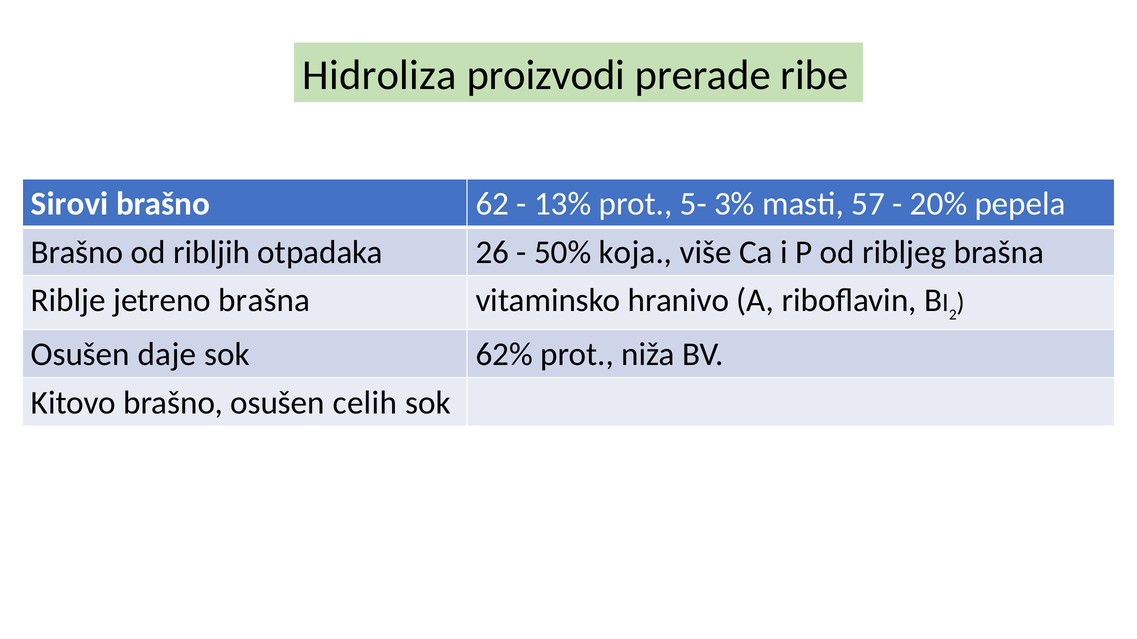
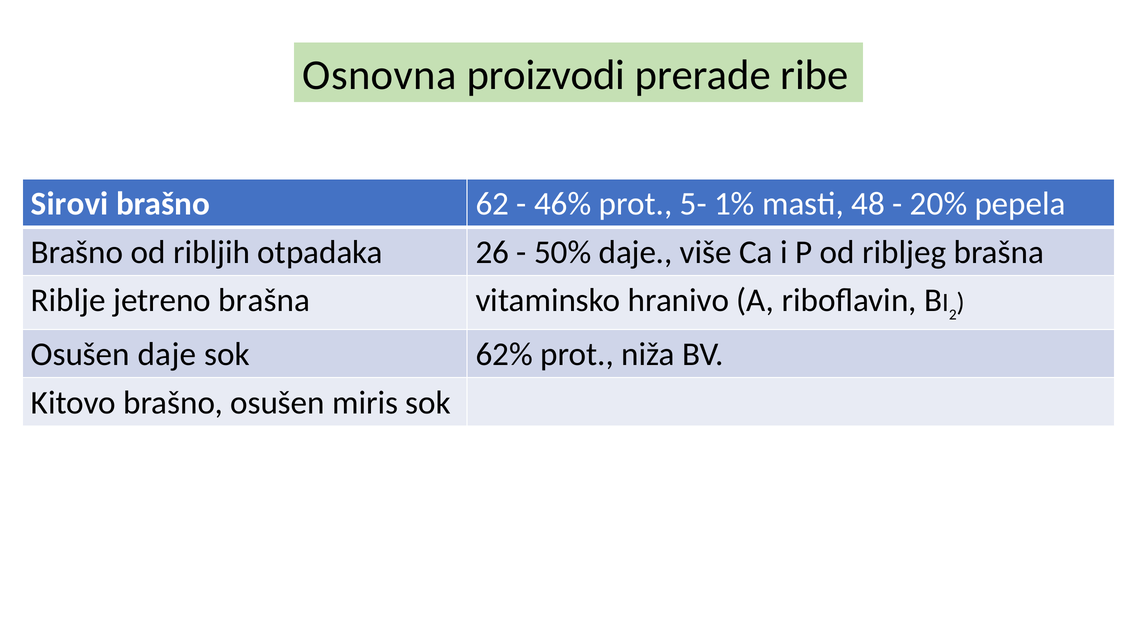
Hidroliza: Hidroliza -> Osnovna (380, 75)
13%: 13% -> 46% (563, 204)
3%: 3% -> 1% (734, 204)
57: 57 -> 48 (868, 204)
50% koja: koja -> daje (636, 252)
celih: celih -> miris (365, 403)
